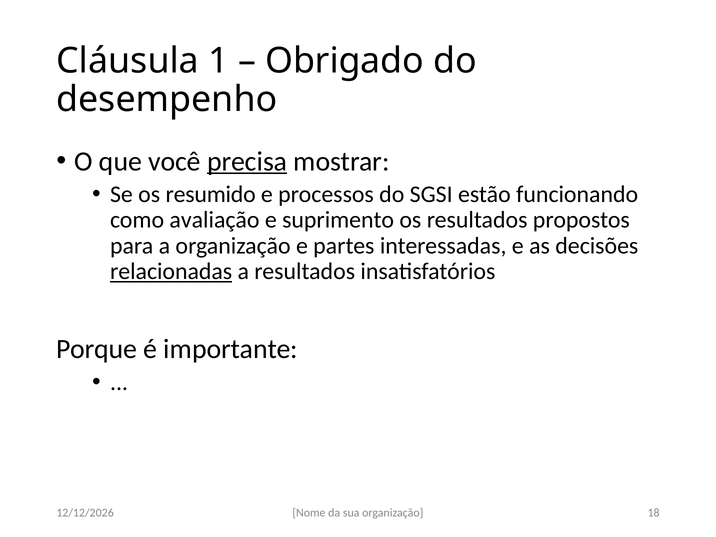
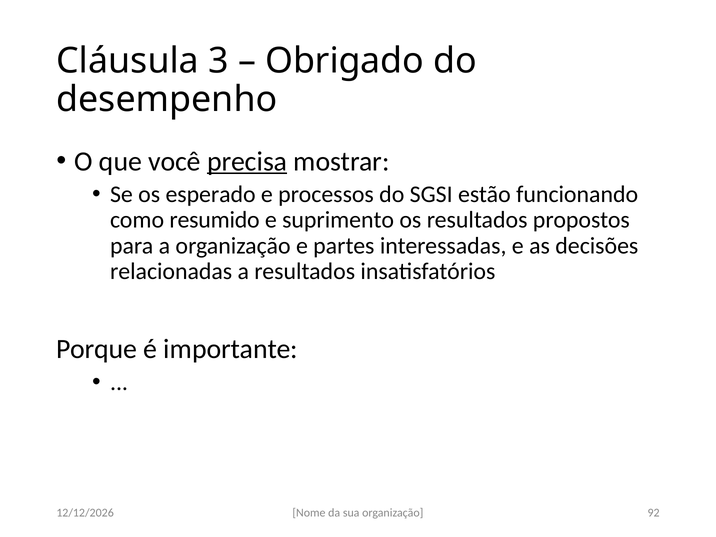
1: 1 -> 3 (219, 61)
resumido: resumido -> esperado (211, 194)
avaliação: avaliação -> resumido (215, 220)
relacionadas underline: present -> none (171, 272)
18: 18 -> 92 (654, 513)
